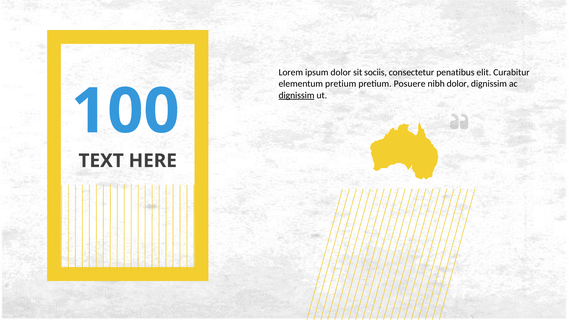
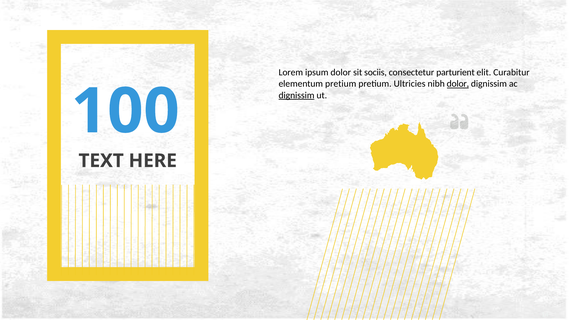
penatibus: penatibus -> parturient (455, 73)
Posuere: Posuere -> Ultricies (410, 84)
dolor underline: none -> present (458, 84)
